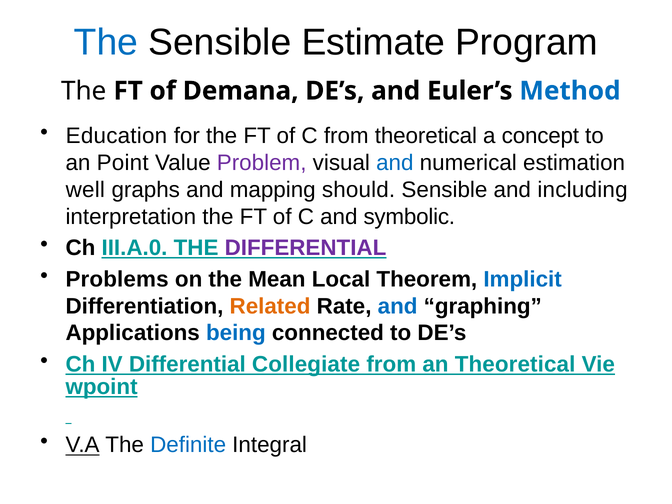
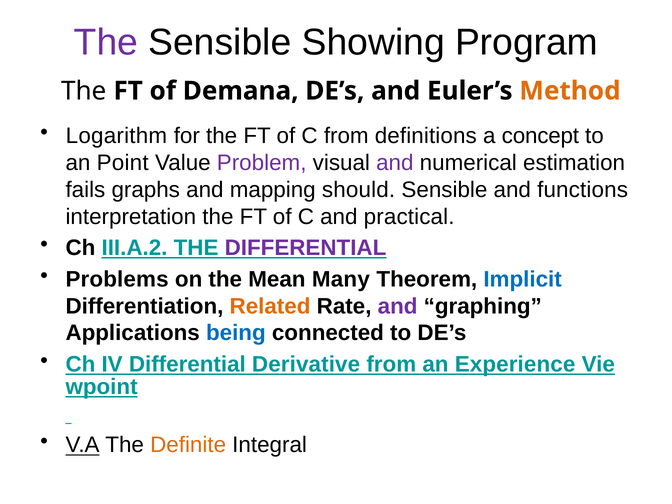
The colour: blue -> purple (106, 42)
Estimate: Estimate -> Showing (373, 42)
Method colour: blue -> orange (570, 91)
Education: Education -> Logarithm (116, 136)
from theoretical: theoretical -> definitions (426, 136)
and colour: blue -> purple (395, 163)
well: well -> fails (85, 190)
including: including -> functions (583, 190)
symbolic: symbolic -> practical (409, 217)
III.A.0: III.A.0 -> III.A.2 (135, 248)
Local: Local -> Many (341, 279)
and colour: blue -> purple (398, 306)
Collegiate: Collegiate -> Derivative (306, 364)
an Theoretical: Theoretical -> Experience (515, 364)
Definite colour: blue -> orange (188, 445)
